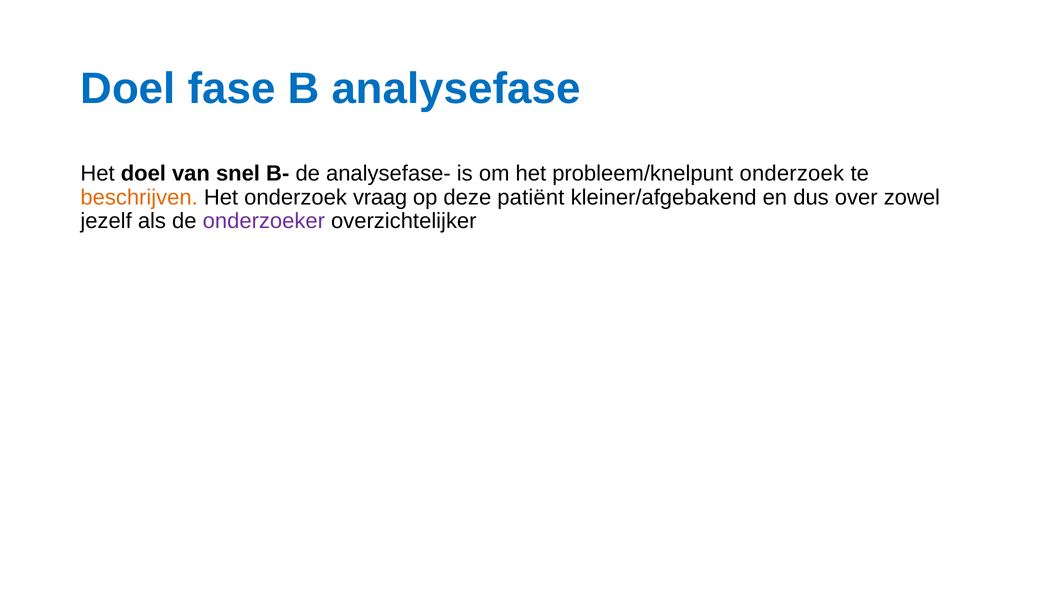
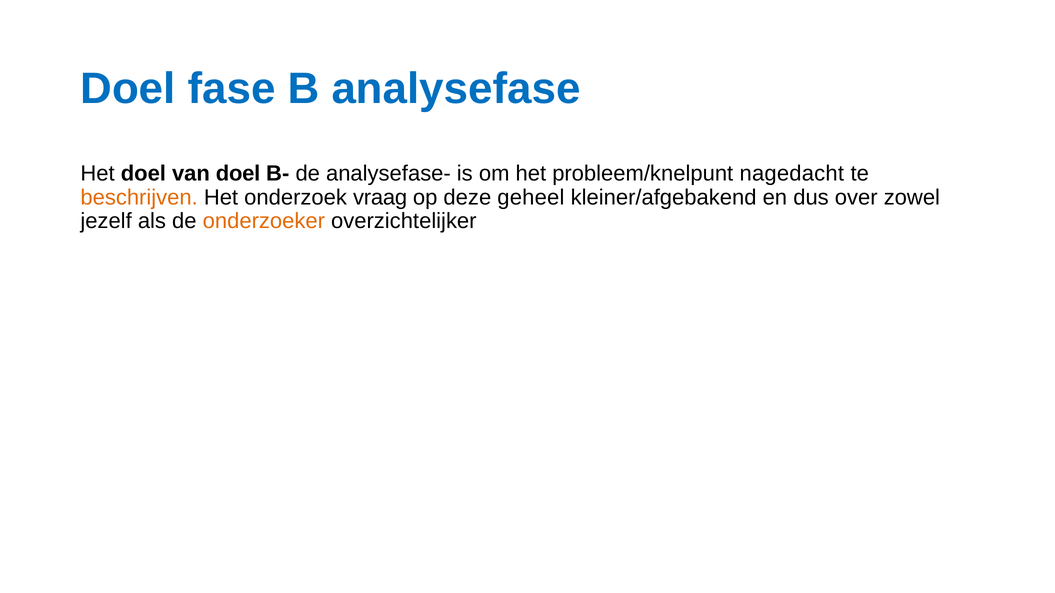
van snel: snel -> doel (238, 174)
probleem/knelpunt onderzoek: onderzoek -> nagedacht (792, 174)
patiënt: patiënt -> geheel (531, 197)
onderzoeker colour: purple -> orange (264, 221)
